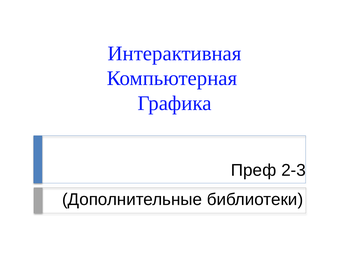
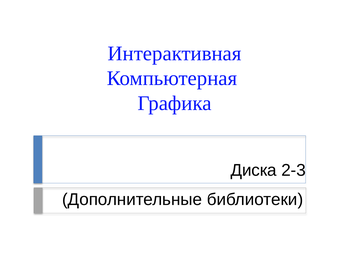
Преф: Преф -> Диска (254, 170)
